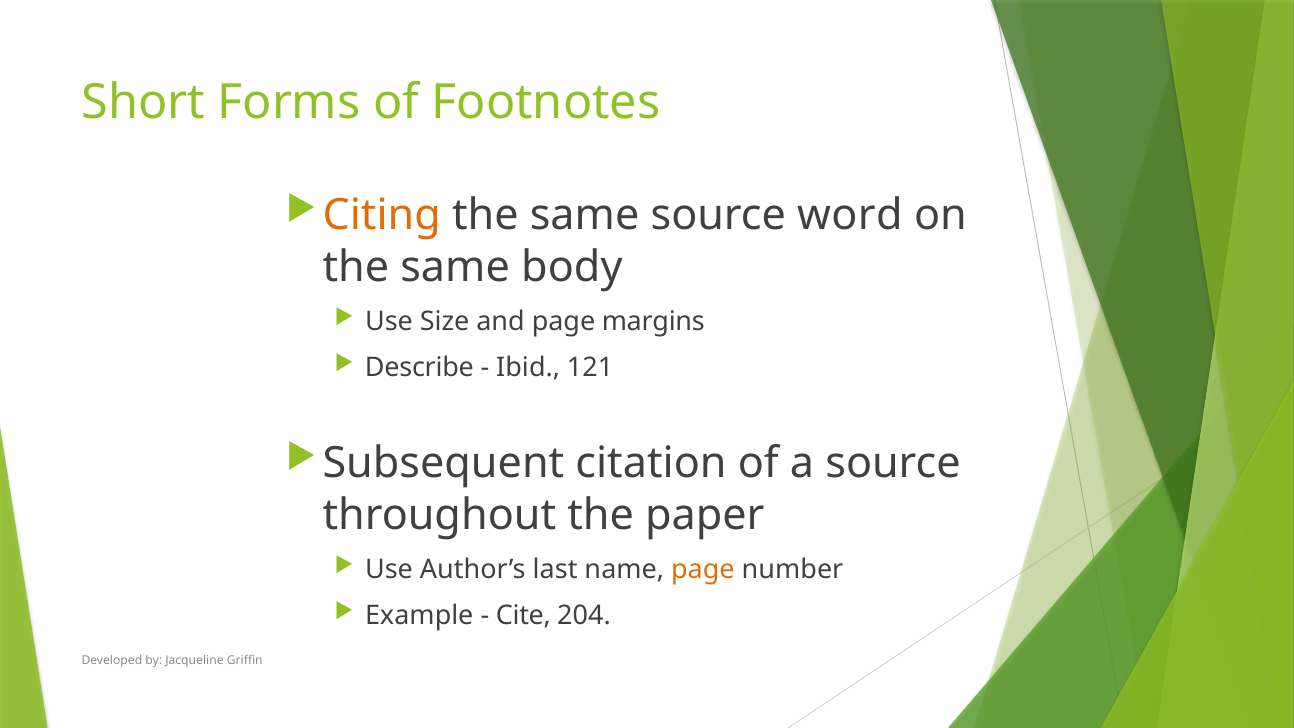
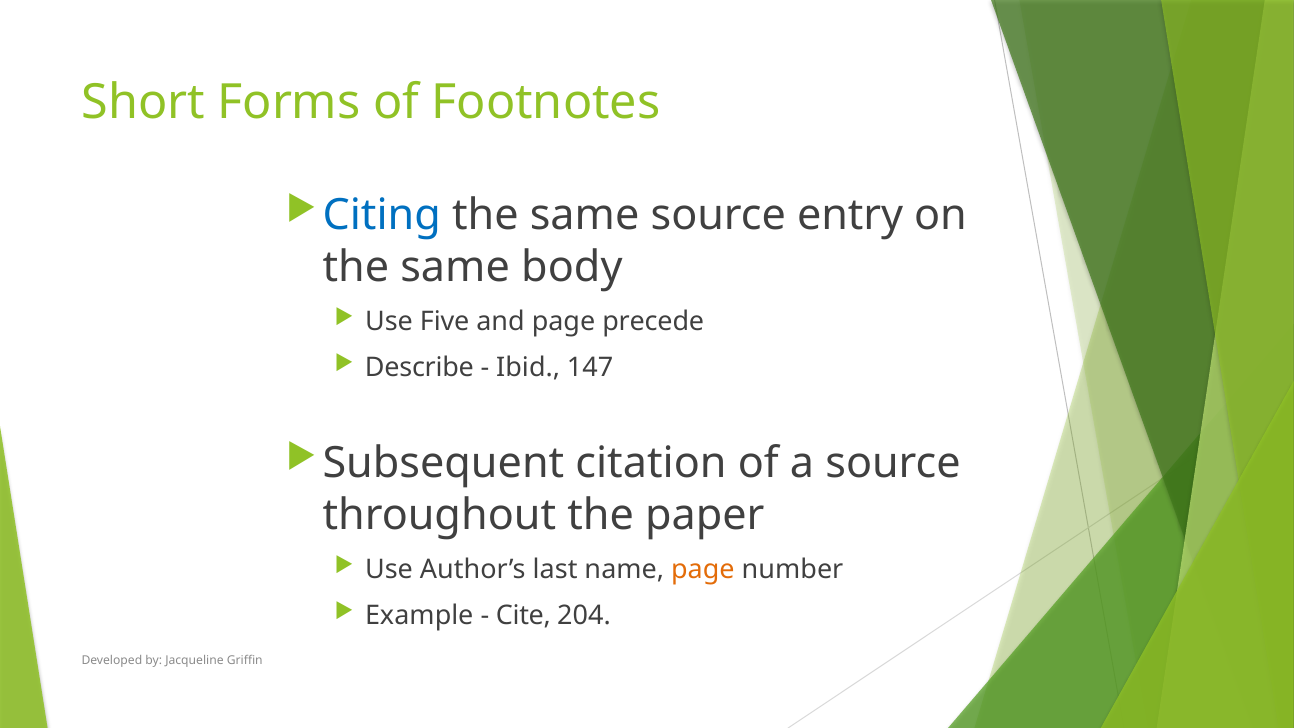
Citing colour: orange -> blue (382, 215)
word: word -> entry (850, 215)
Size: Size -> Five (445, 322)
margins: margins -> precede (653, 322)
121: 121 -> 147 (590, 367)
